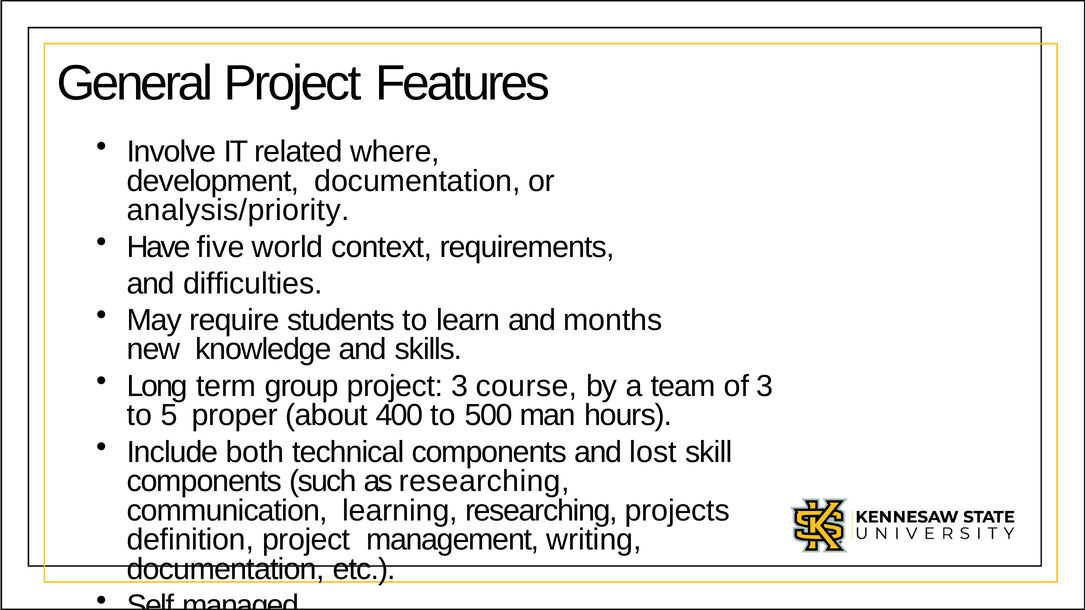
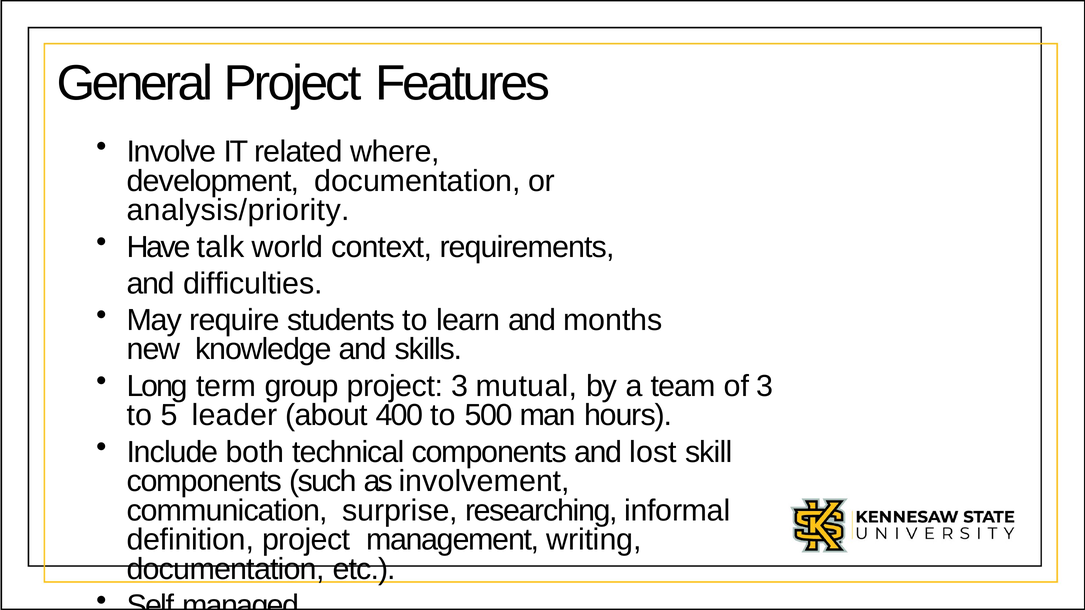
five: five -> talk (221, 247)
course: course -> mutual (526, 386)
proper: proper -> leader (235, 415)
as researching: researching -> involvement (484, 481)
learning: learning -> surprise (400, 511)
projects: projects -> informal (677, 511)
